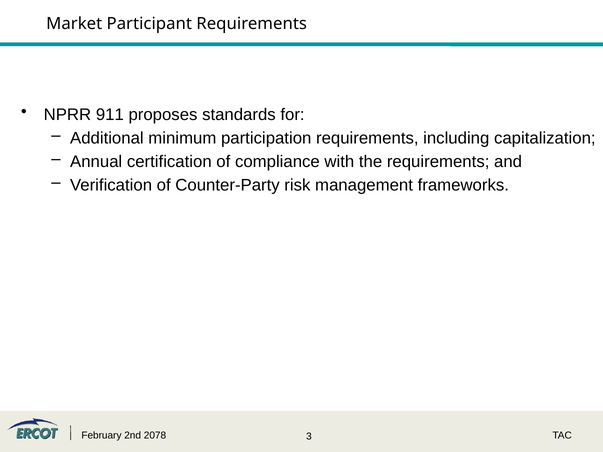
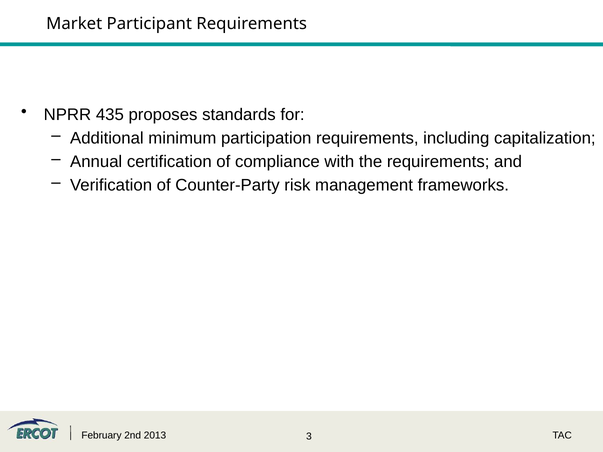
911: 911 -> 435 (110, 115)
2078: 2078 -> 2013 (155, 436)
